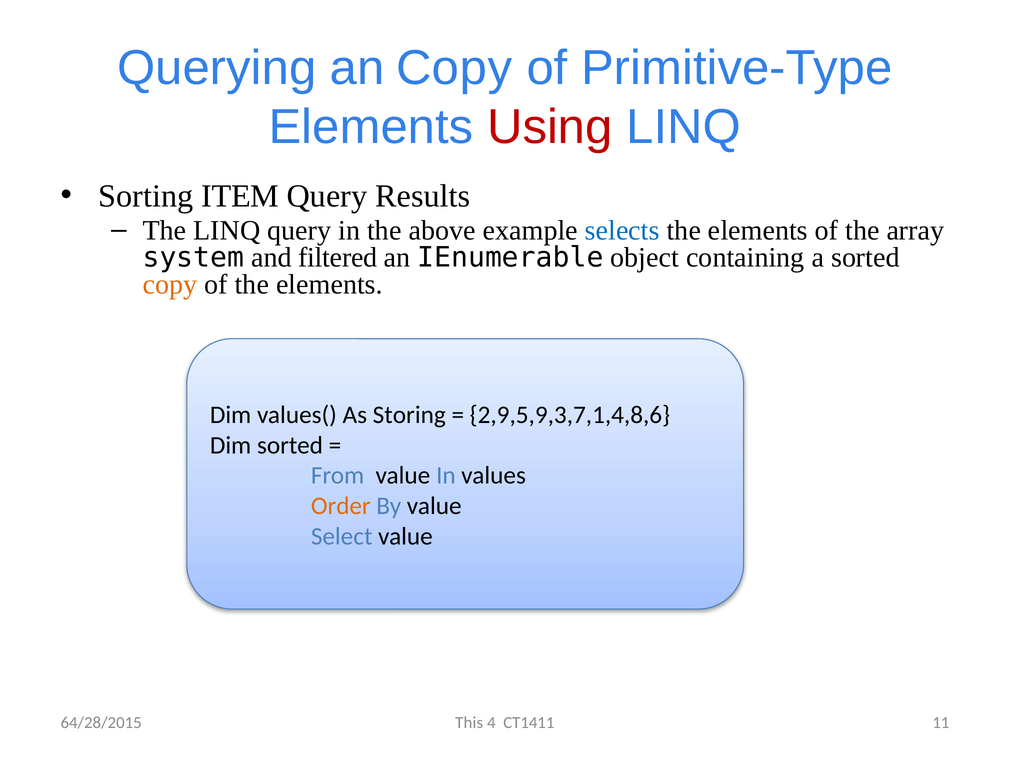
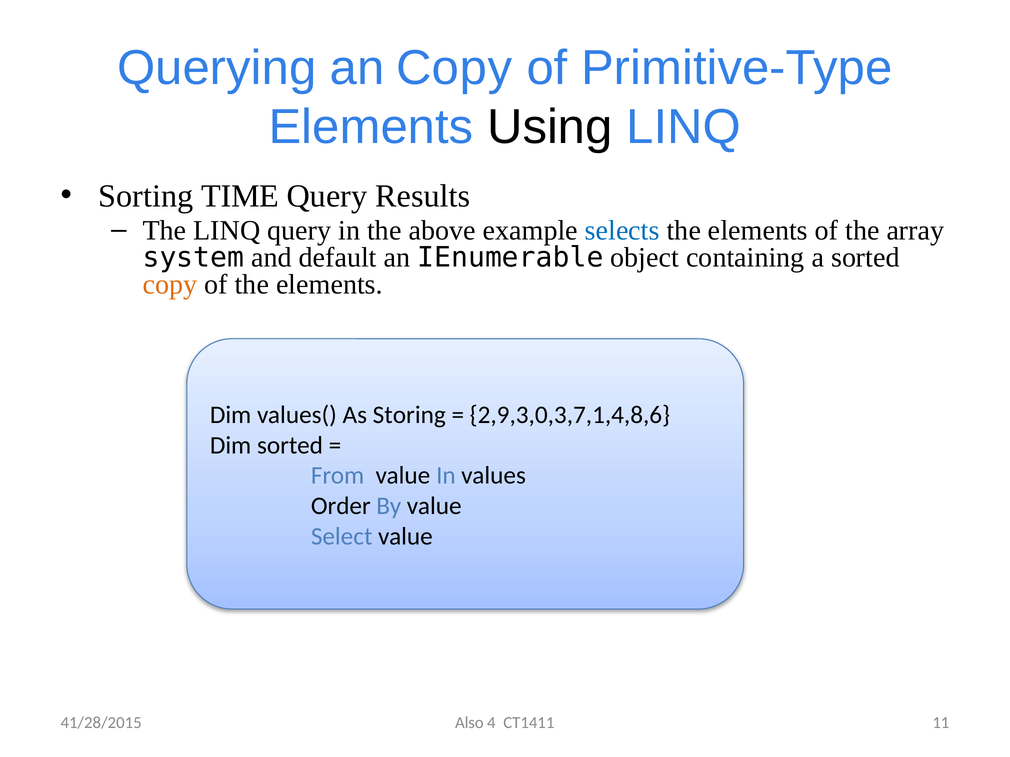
Using colour: red -> black (550, 127)
ITEM: ITEM -> TIME (240, 196)
filtered: filtered -> default (338, 258)
2,9,5,9,3,7,1,4,8,6: 2,9,5,9,3,7,1,4,8,6 -> 2,9,3,0,3,7,1,4,8,6 (570, 415)
Order colour: orange -> black (341, 506)
64/28/2015: 64/28/2015 -> 41/28/2015 (101, 723)
This: This -> Also (469, 723)
